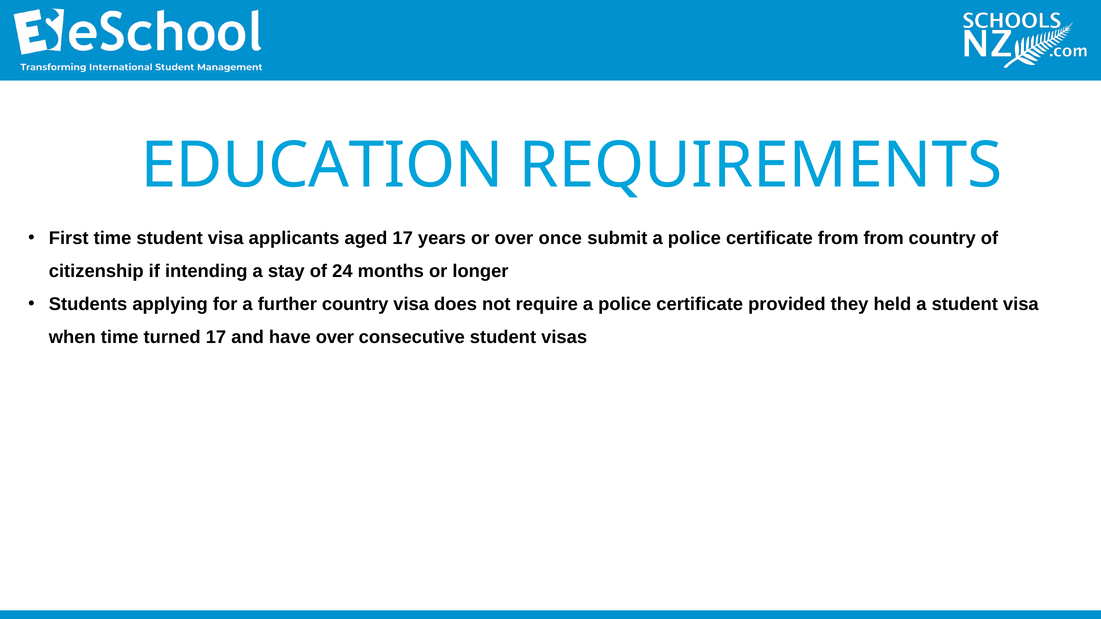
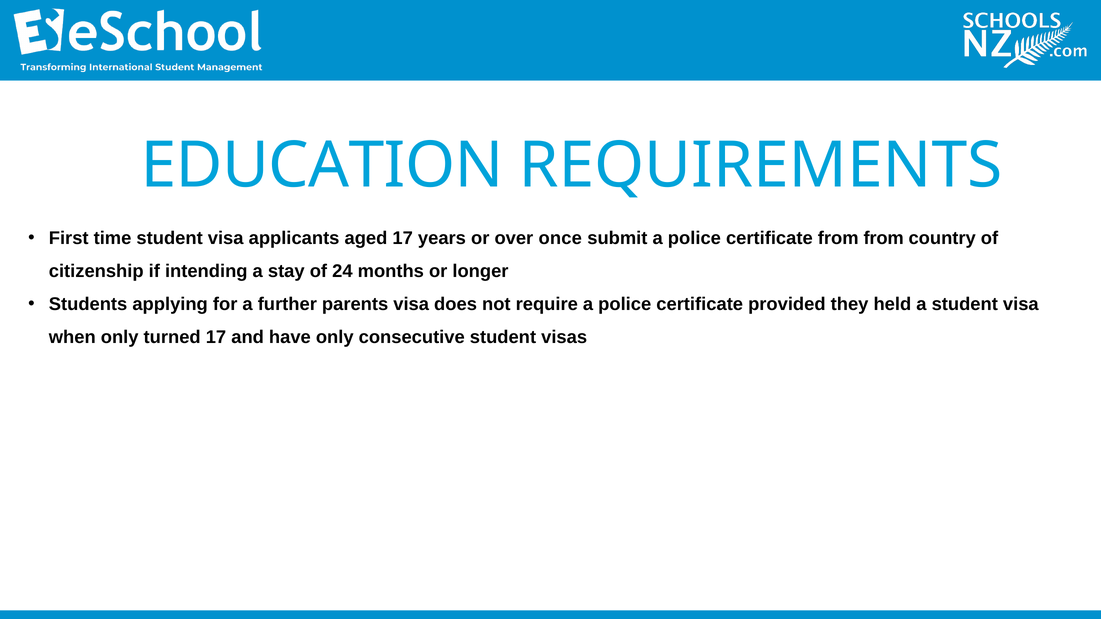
further country: country -> parents (355, 304)
when time: time -> only (120, 338)
have over: over -> only (335, 338)
